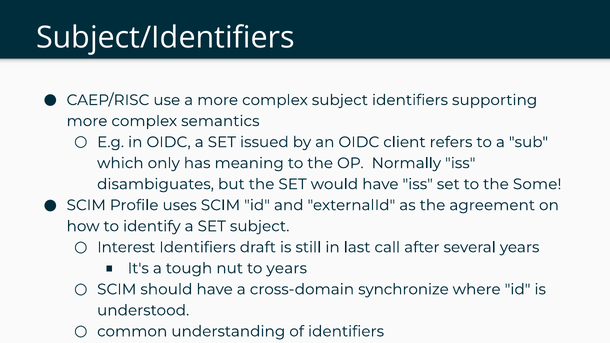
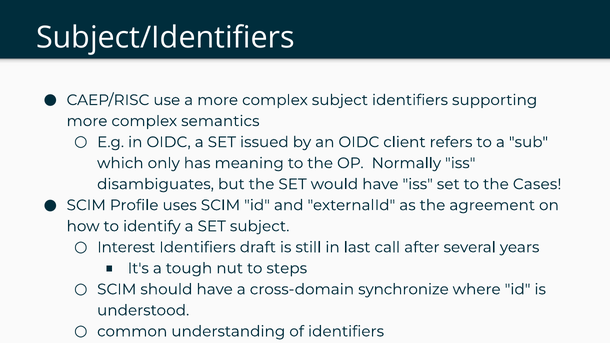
Some: Some -> Cases (537, 184)
to years: years -> steps (287, 268)
